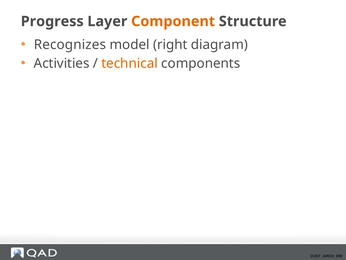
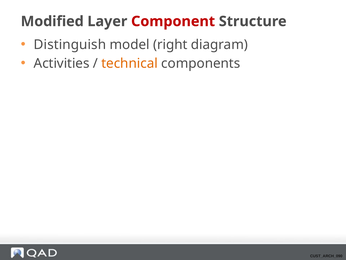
Progress: Progress -> Modified (52, 21)
Component colour: orange -> red (173, 21)
Recognizes: Recognizes -> Distinguish (70, 44)
